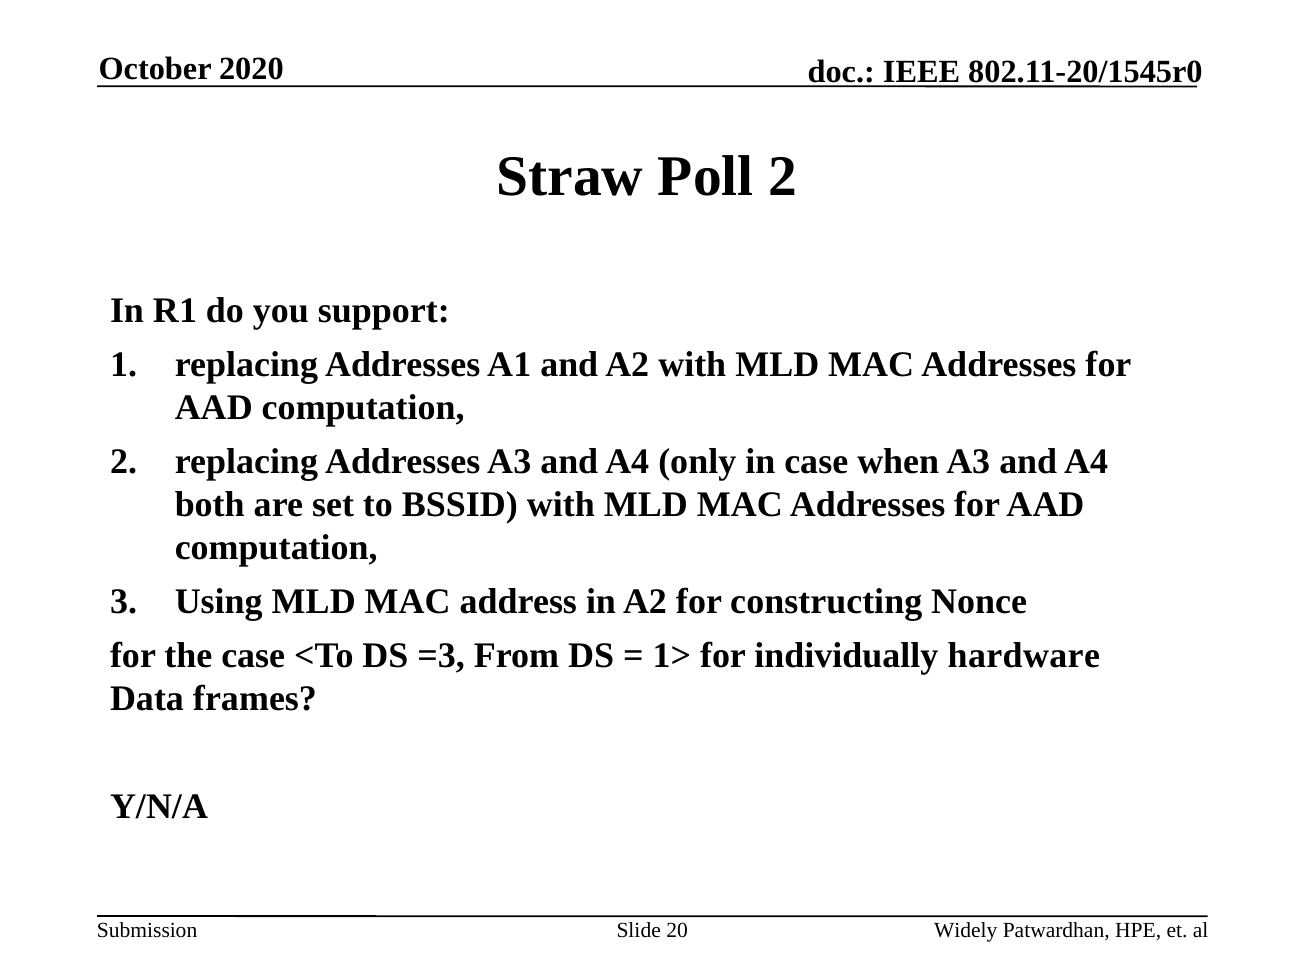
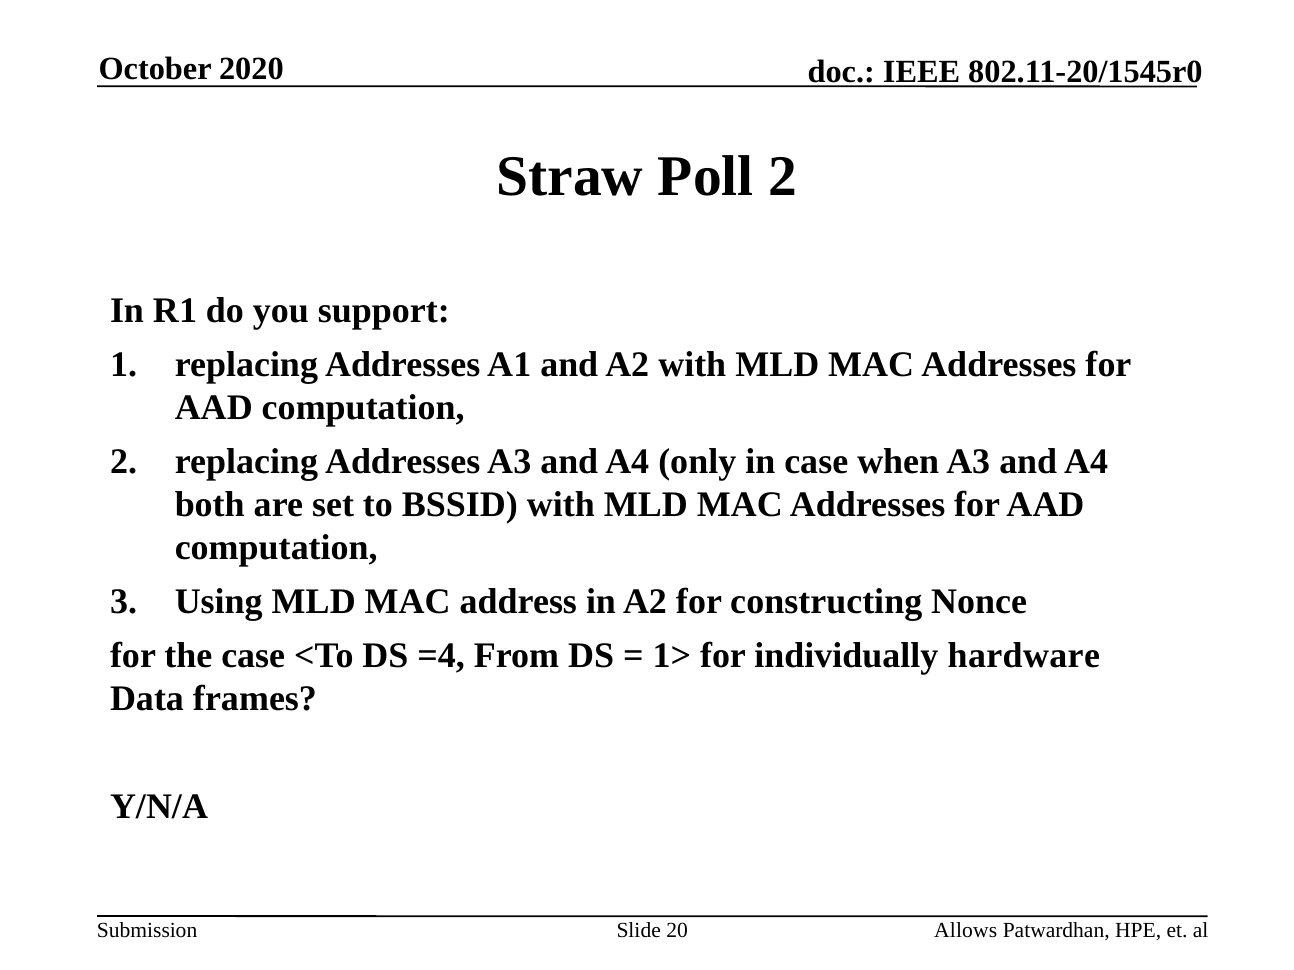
=3: =3 -> =4 (441, 656)
Widely: Widely -> Allows (966, 931)
